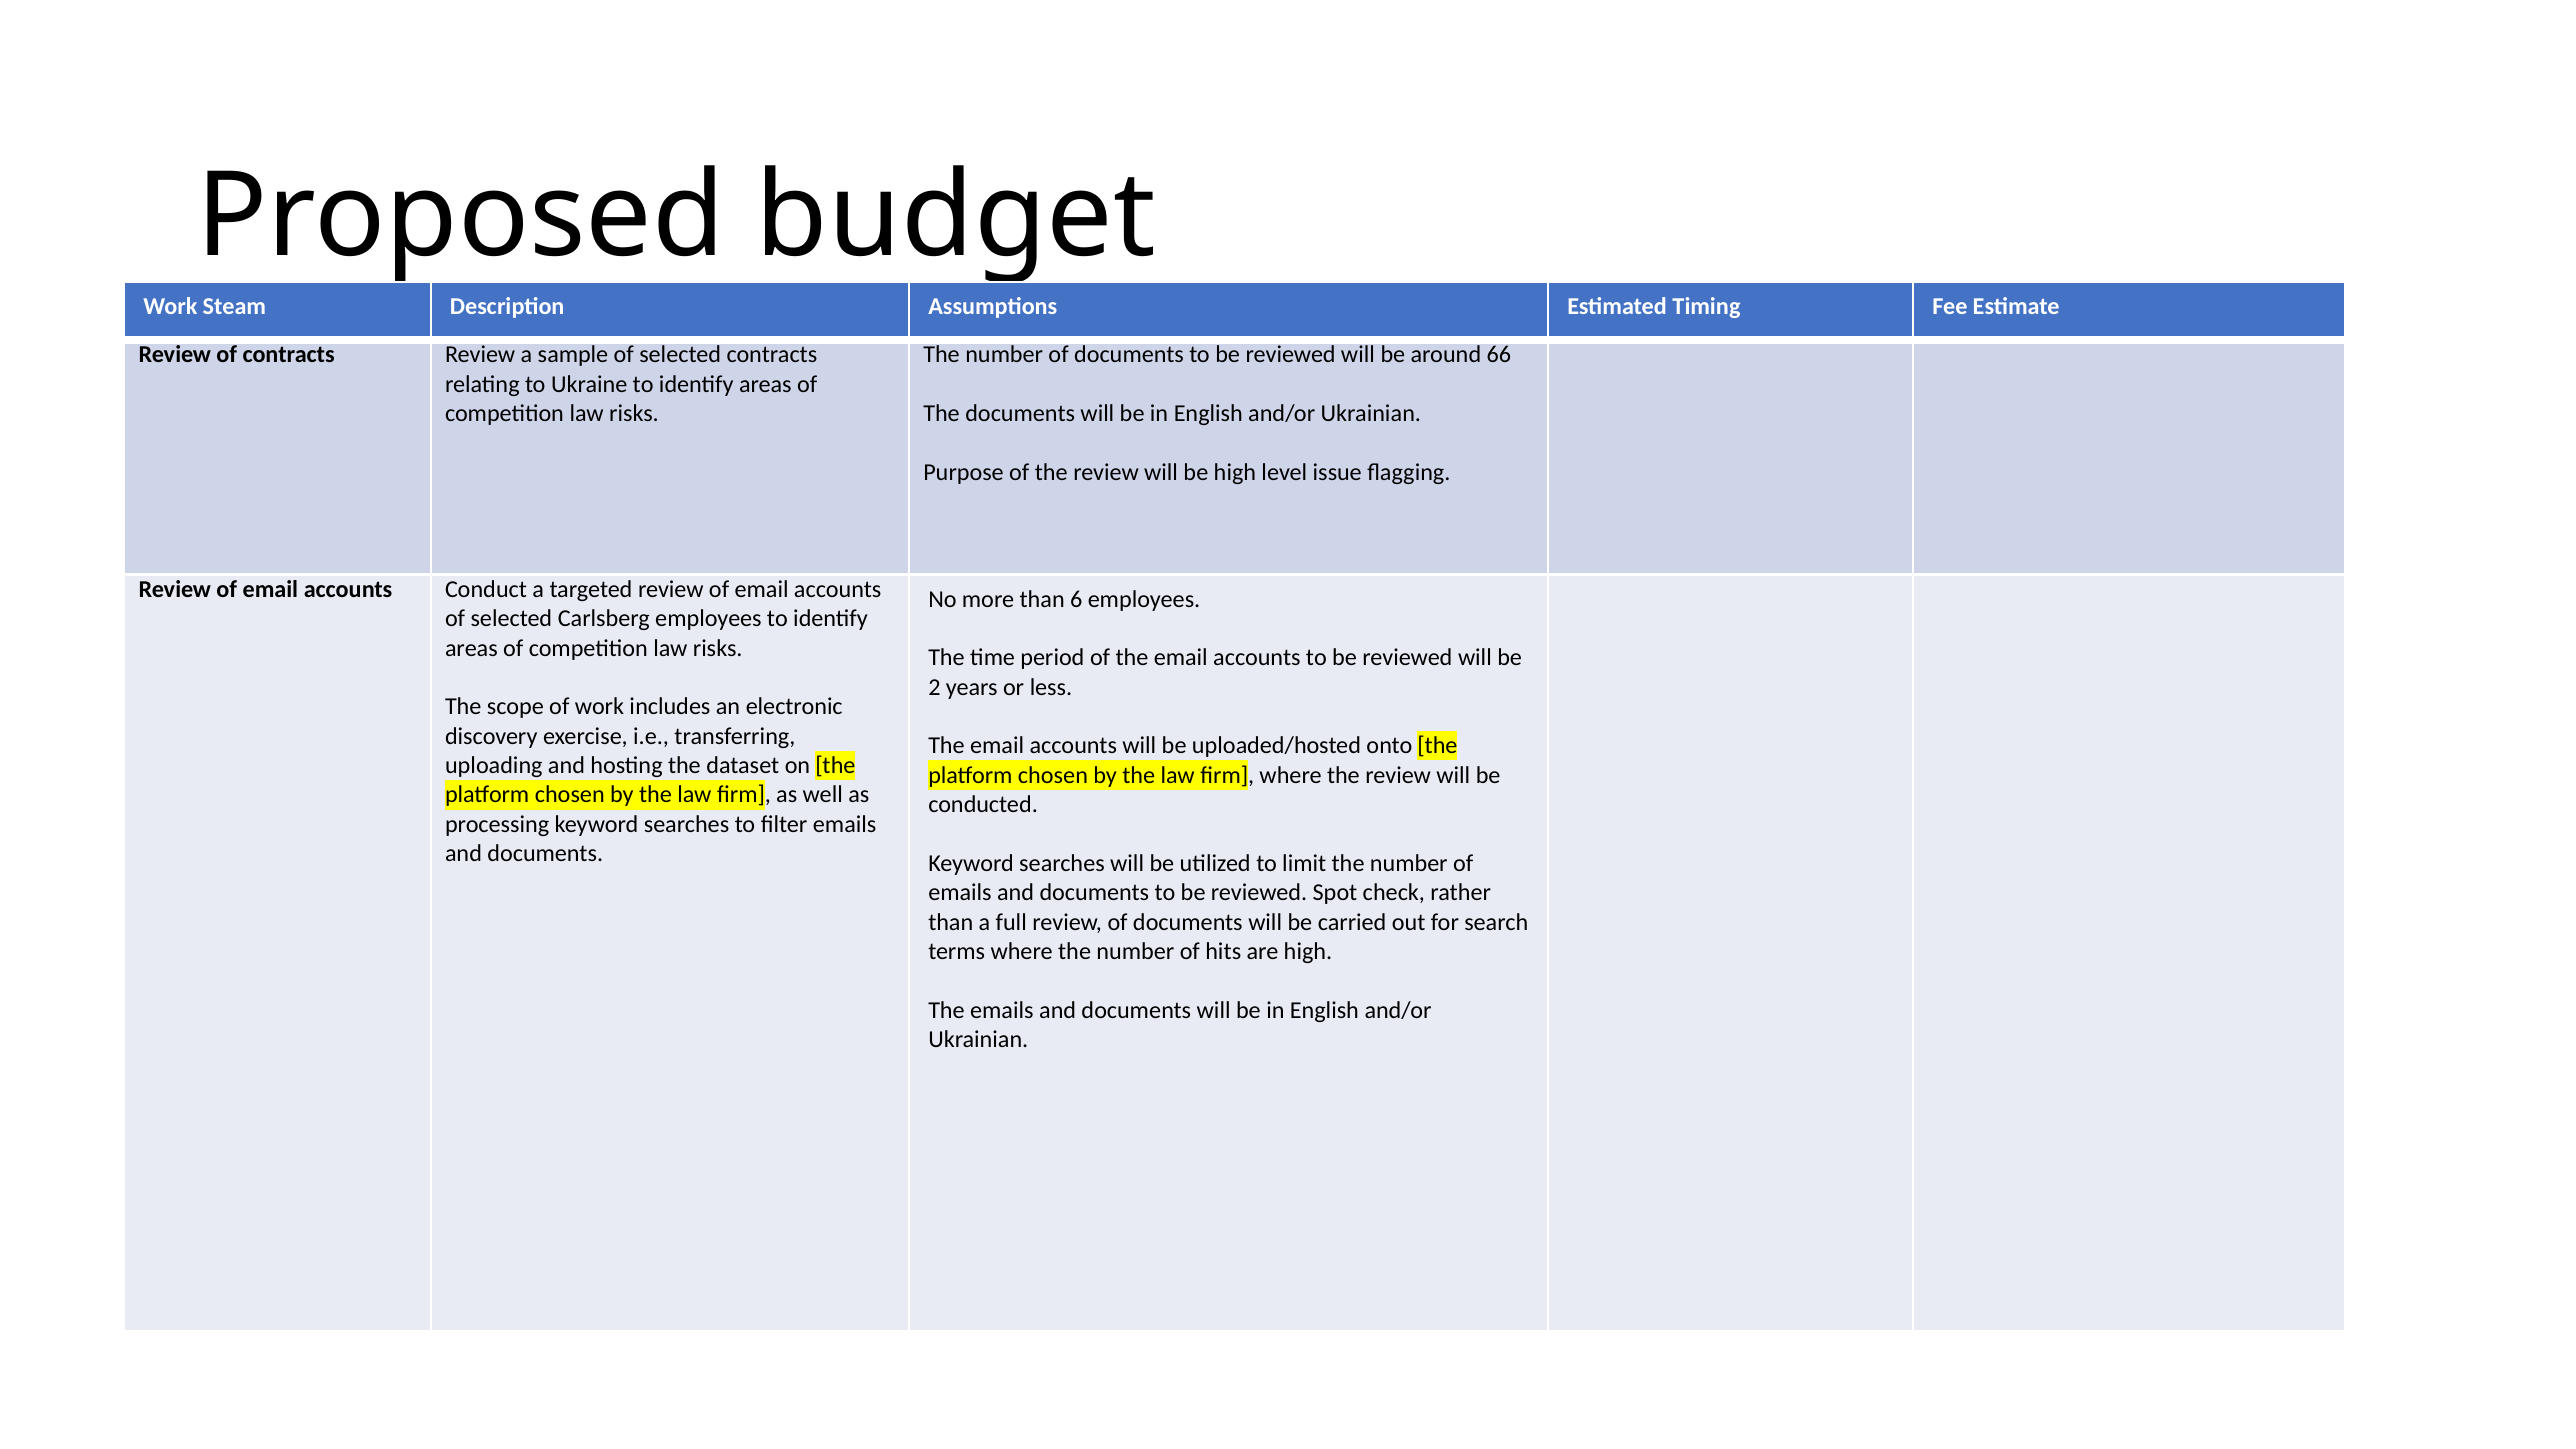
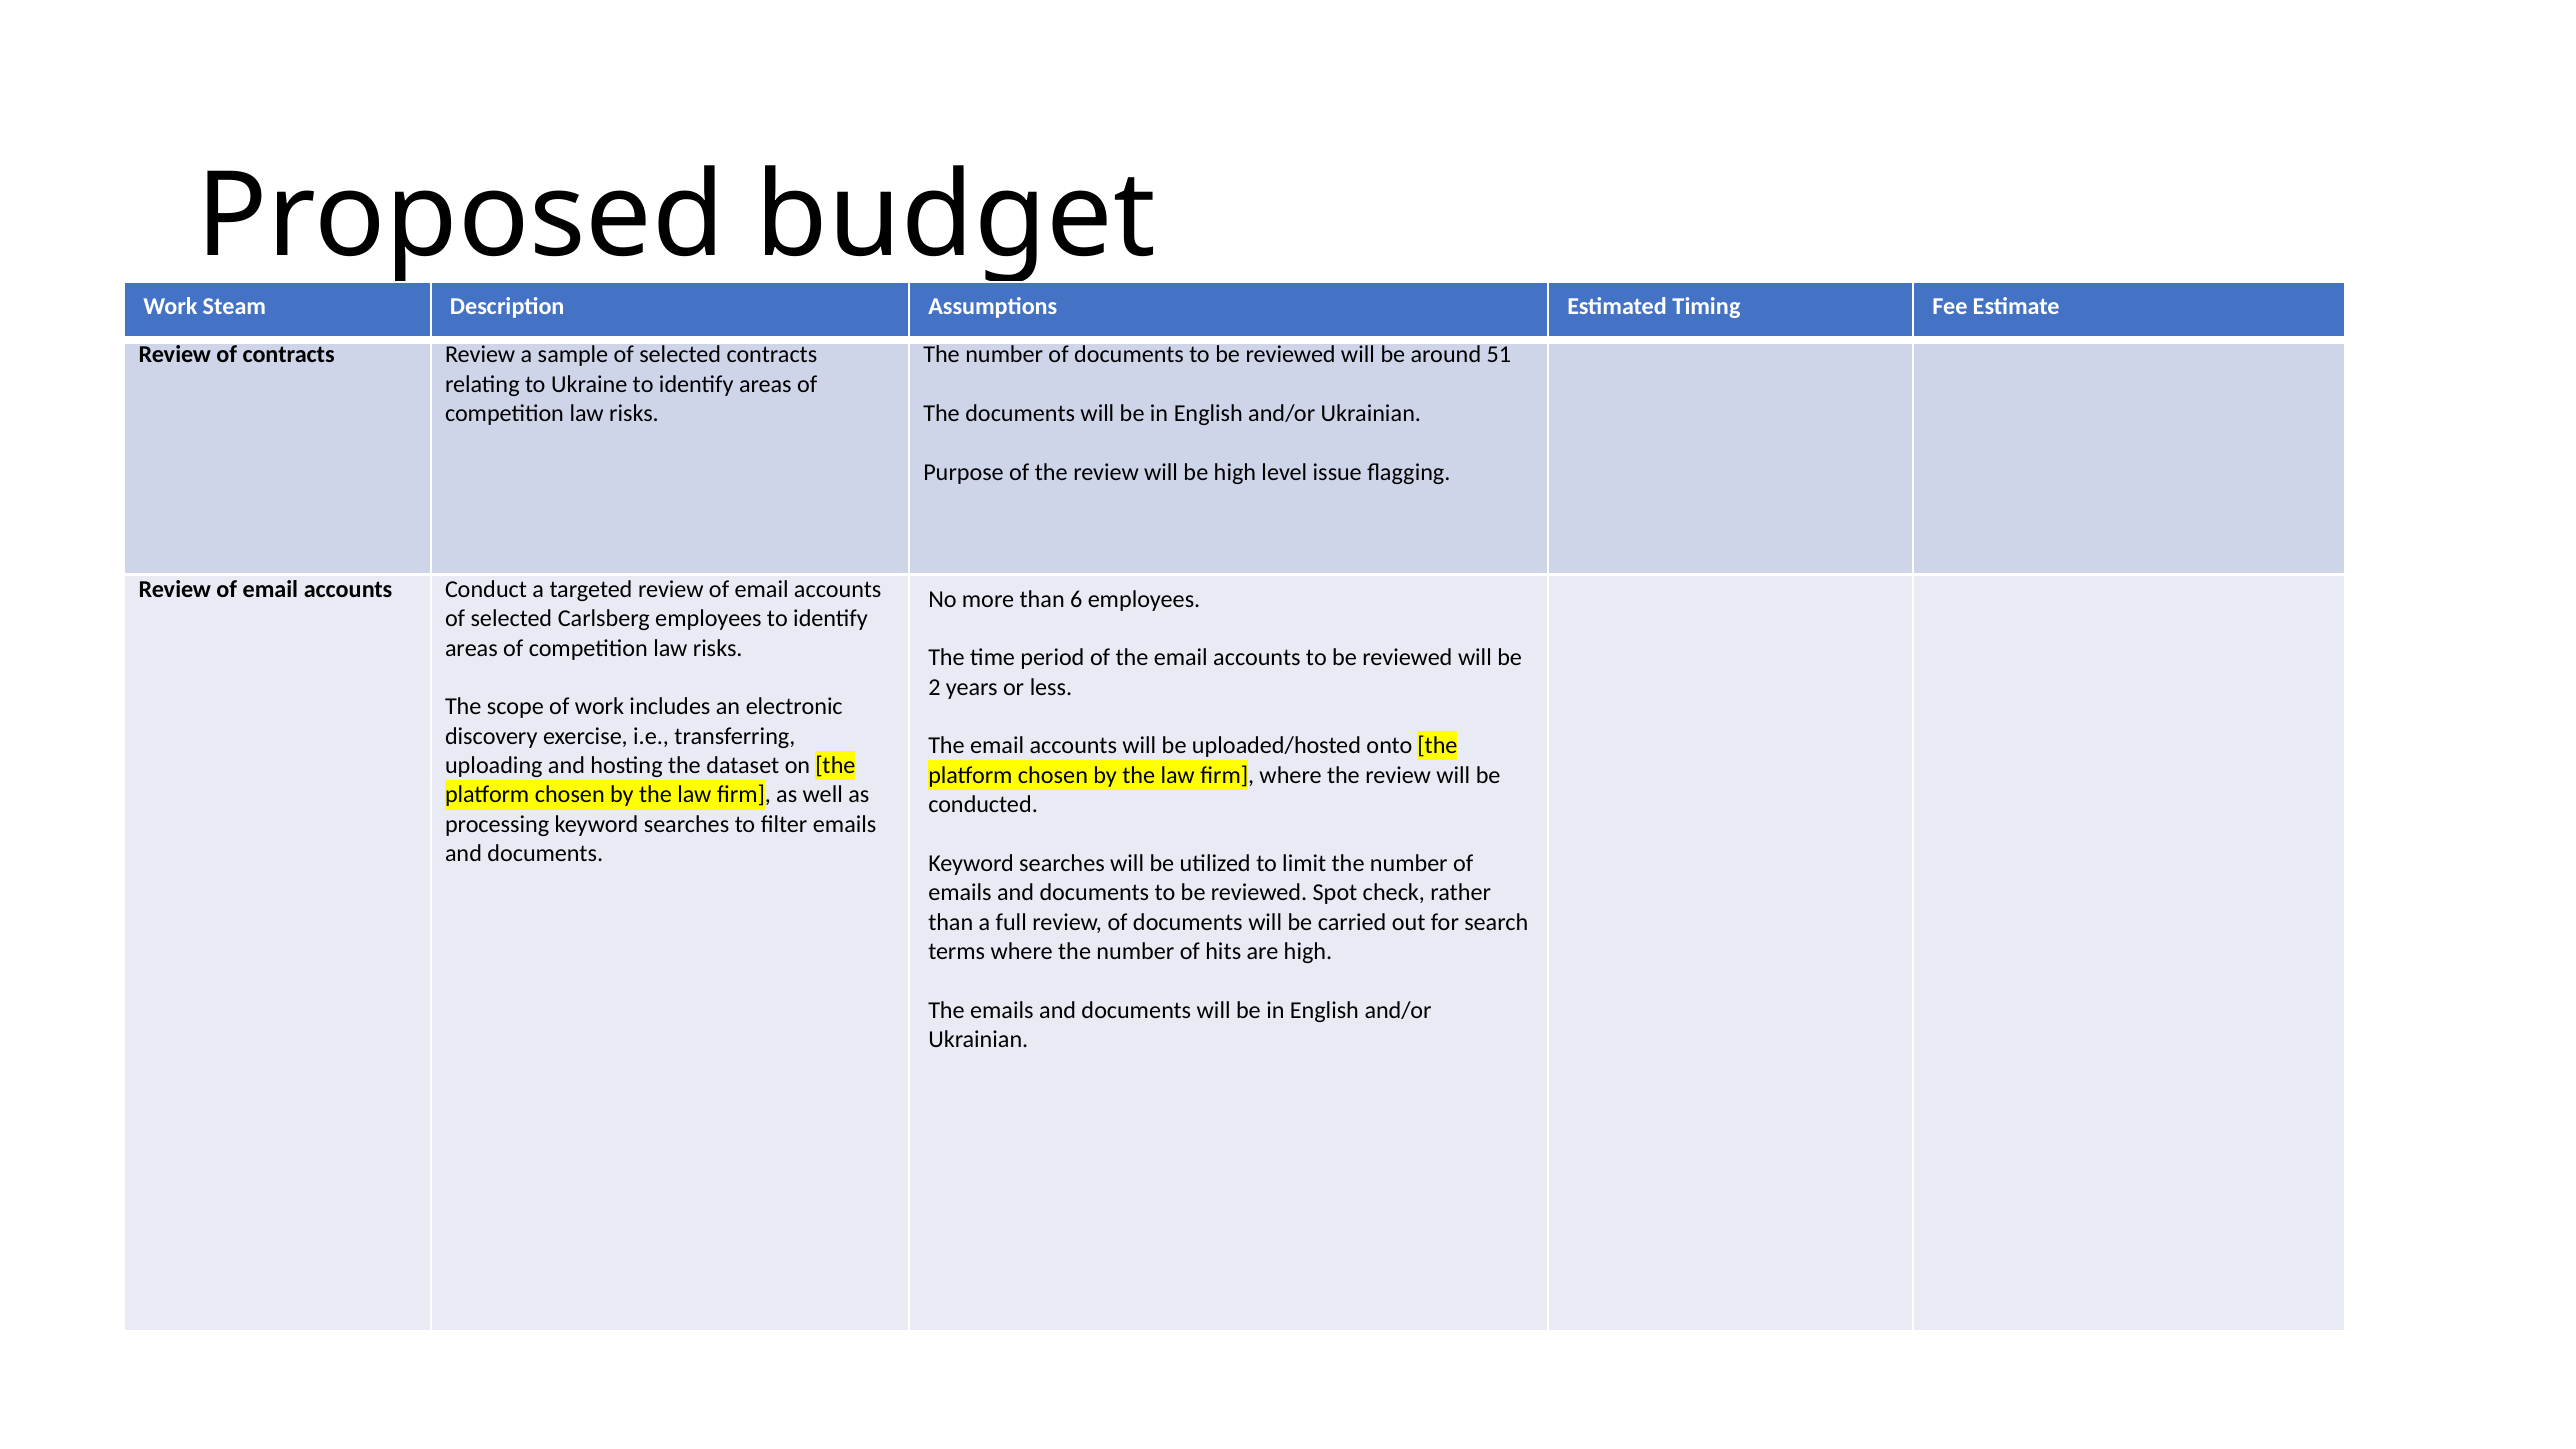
66: 66 -> 51 (1499, 355)
